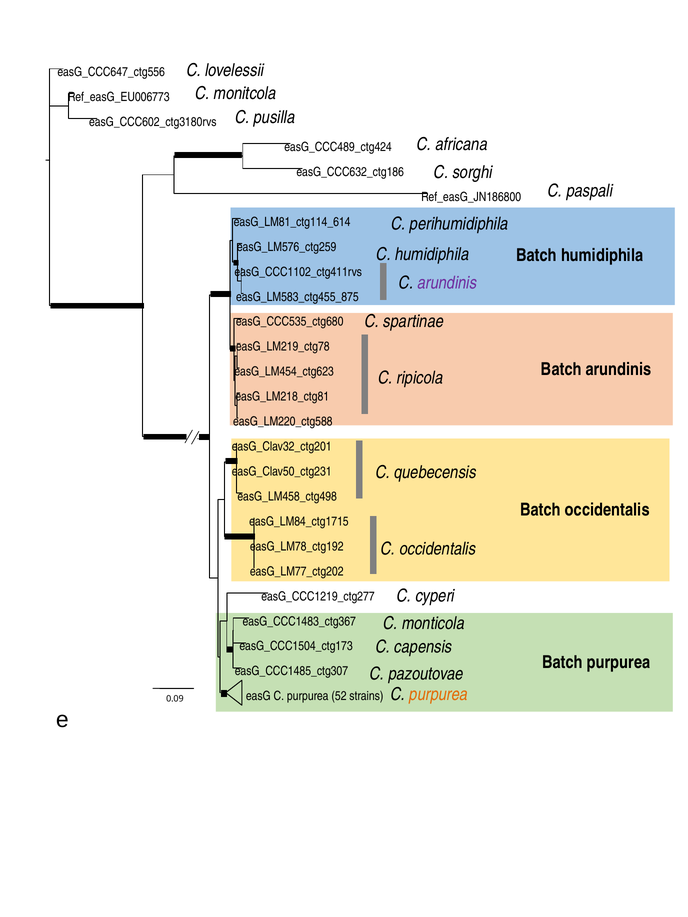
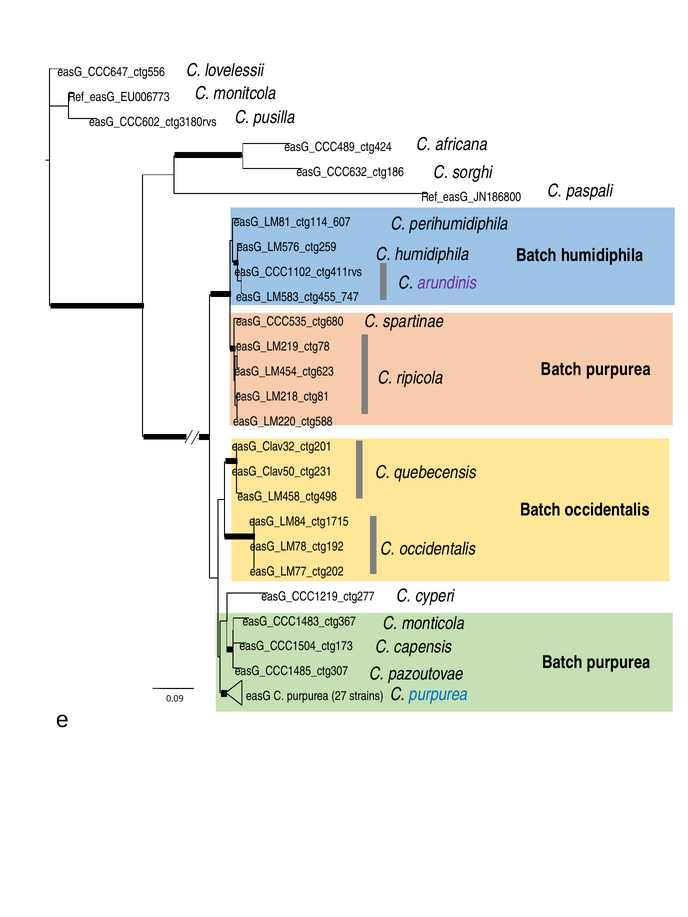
easG_LM81_ctg114_614: easG_LM81_ctg114_614 -> easG_LM81_ctg114_607 (292, 222)
easG_LM583_ctg455_875: easG_LM583_ctg455_875 -> easG_LM583_ctg455_747 (297, 297)
arundinis: arundinis -> purpurea (618, 370)
purpurea colour: orange -> blue (439, 695)
52: 52 -> 27 (339, 697)
